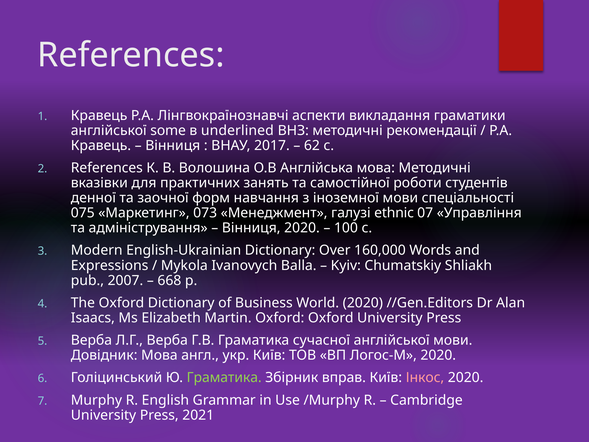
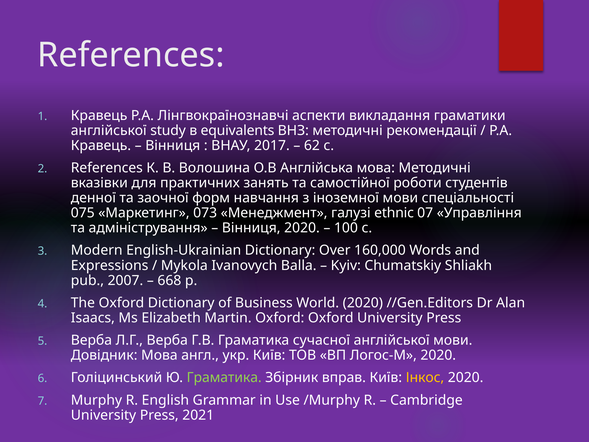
some: some -> study (168, 130)
underlined: underlined -> equivalents (238, 130)
Інкос colour: pink -> yellow (425, 377)
